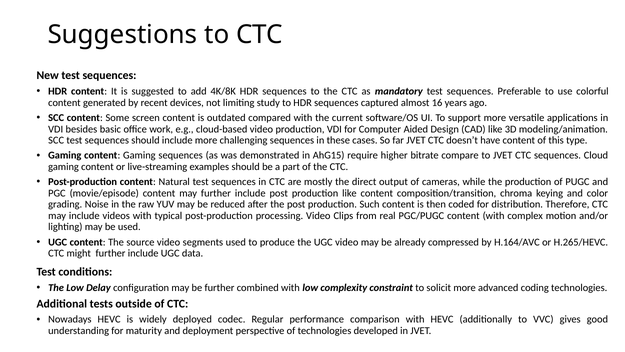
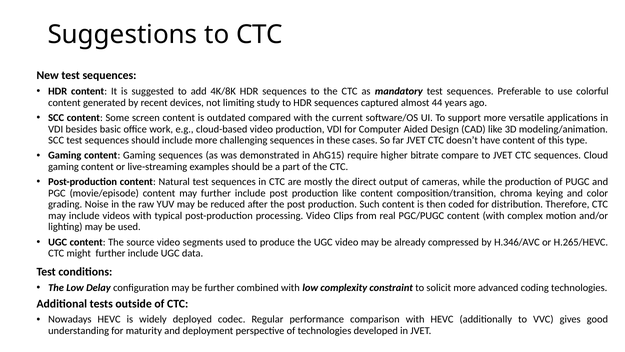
16: 16 -> 44 (437, 103)
H.164/AVC: H.164/AVC -> H.346/AVC (517, 242)
